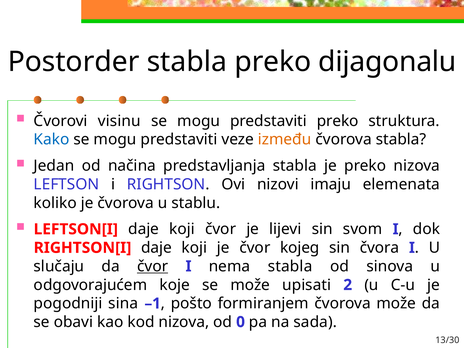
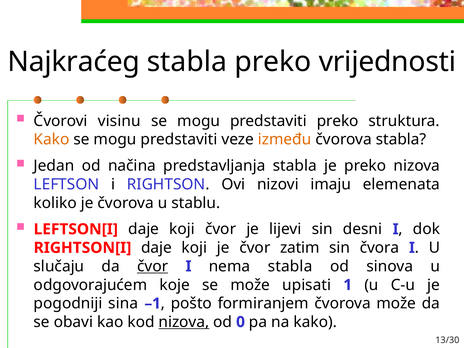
Postorder: Postorder -> Najkraćeg (74, 62)
dijagonalu: dijagonalu -> vrijednosti (387, 62)
Kako colour: blue -> orange (52, 140)
svom: svom -> desni (363, 229)
kojeg: kojeg -> zatim (300, 248)
2: 2 -> 1 (348, 285)
nizova underline: none -> present (184, 322)
na sada: sada -> kako (315, 322)
